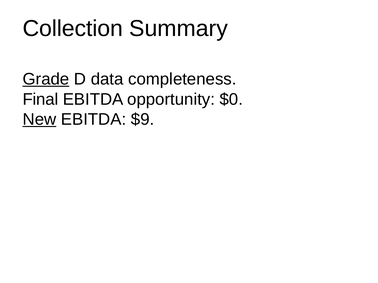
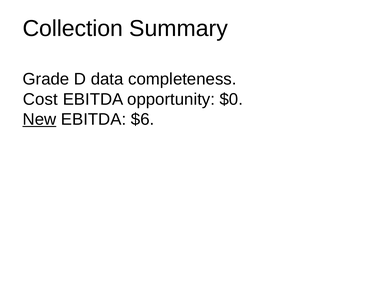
Grade underline: present -> none (46, 79)
Final: Final -> Cost (40, 99)
$9: $9 -> $6 (143, 120)
